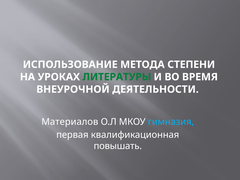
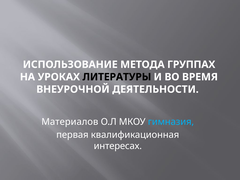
СТЕПЕНИ: СТЕПЕНИ -> ГРУППАХ (191, 65)
ЛИТЕРАТУРЫ colour: green -> black (117, 77)
повышать: повышать -> интересах (118, 146)
